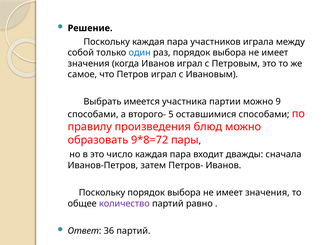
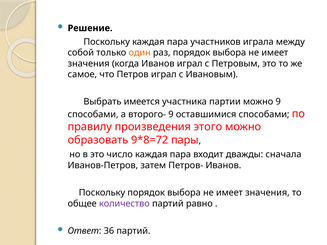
один colour: blue -> orange (140, 53)
второго- 5: 5 -> 9 (171, 115)
блюд: блюд -> этого (208, 127)
